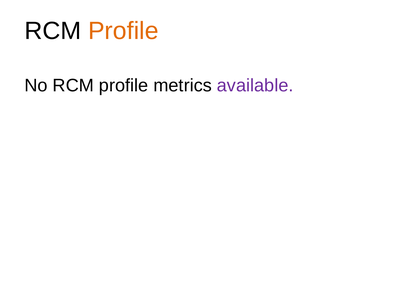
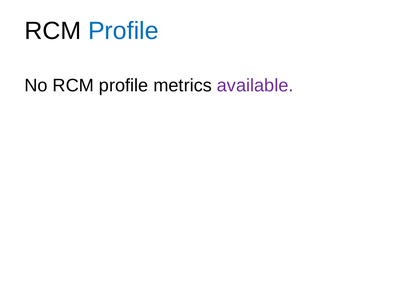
Profile colour: orange -> blue (123, 31)
